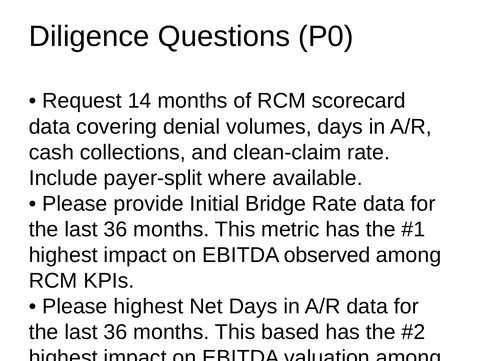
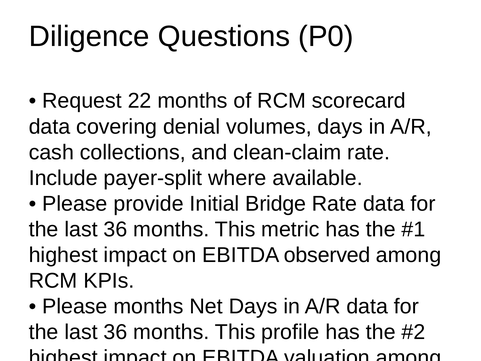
14: 14 -> 22 (140, 101)
Please highest: highest -> months (149, 306)
based: based -> profile (290, 332)
